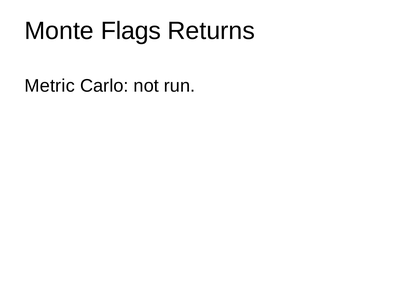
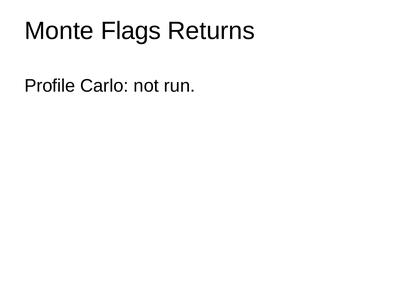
Metric: Metric -> Profile (50, 86)
